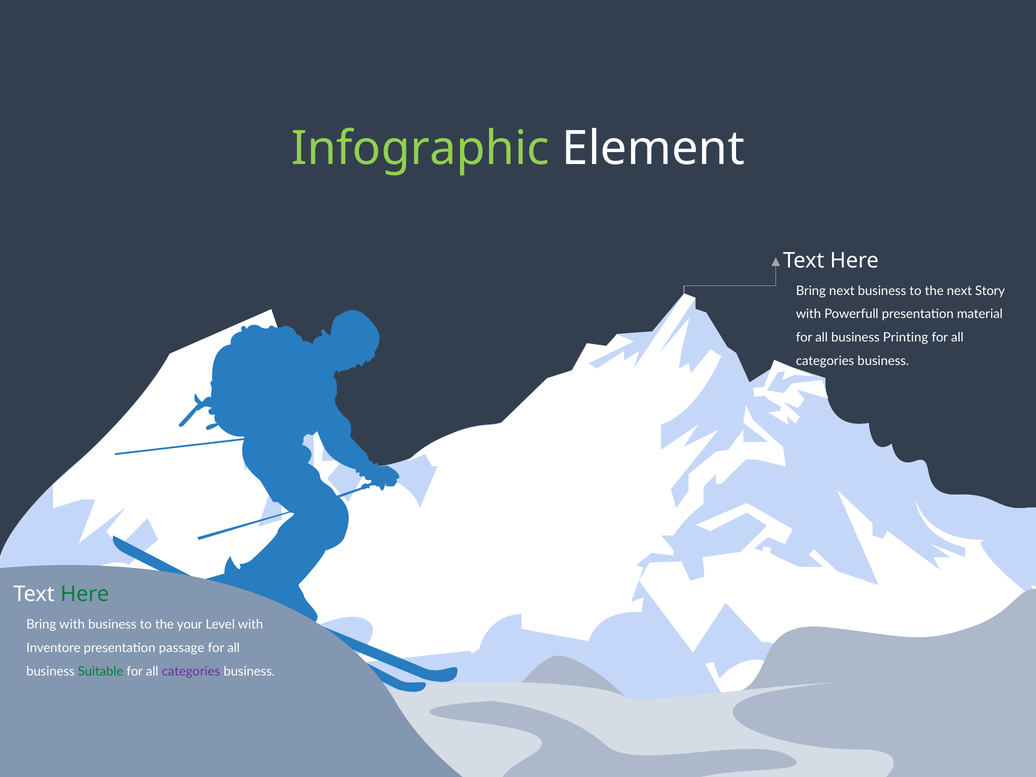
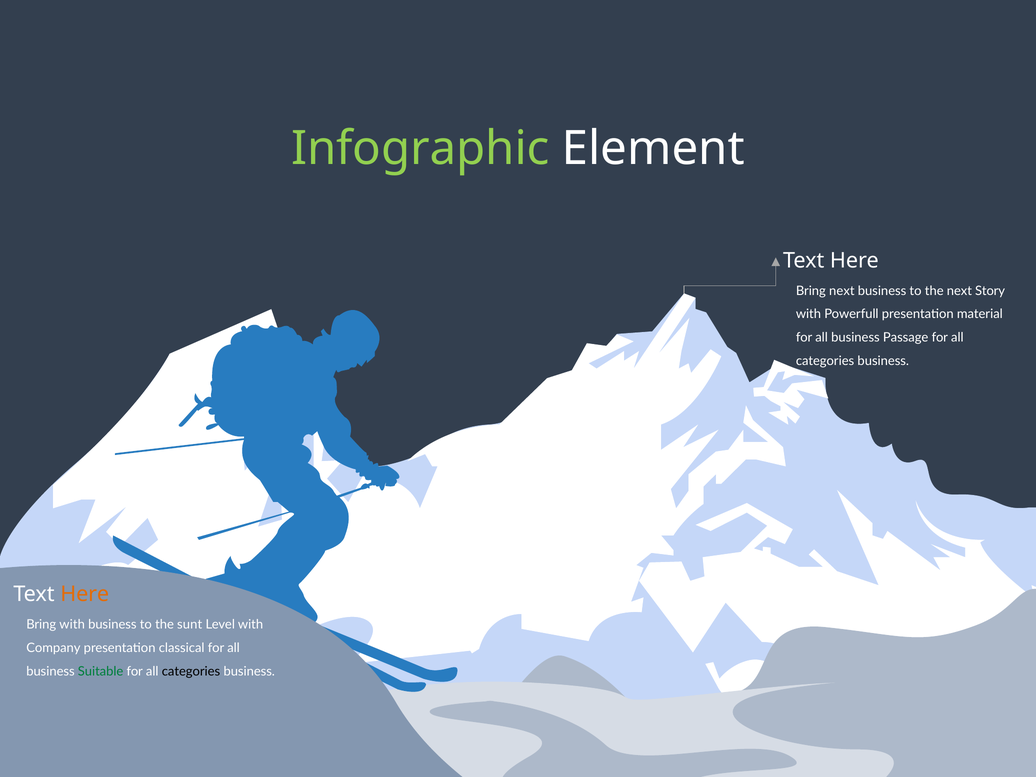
Printing: Printing -> Passage (906, 338)
Here colour: green -> orange (85, 594)
your: your -> sunt (190, 624)
Inventore: Inventore -> Company (53, 648)
passage: passage -> classical (182, 648)
categories colour: purple -> black (191, 671)
